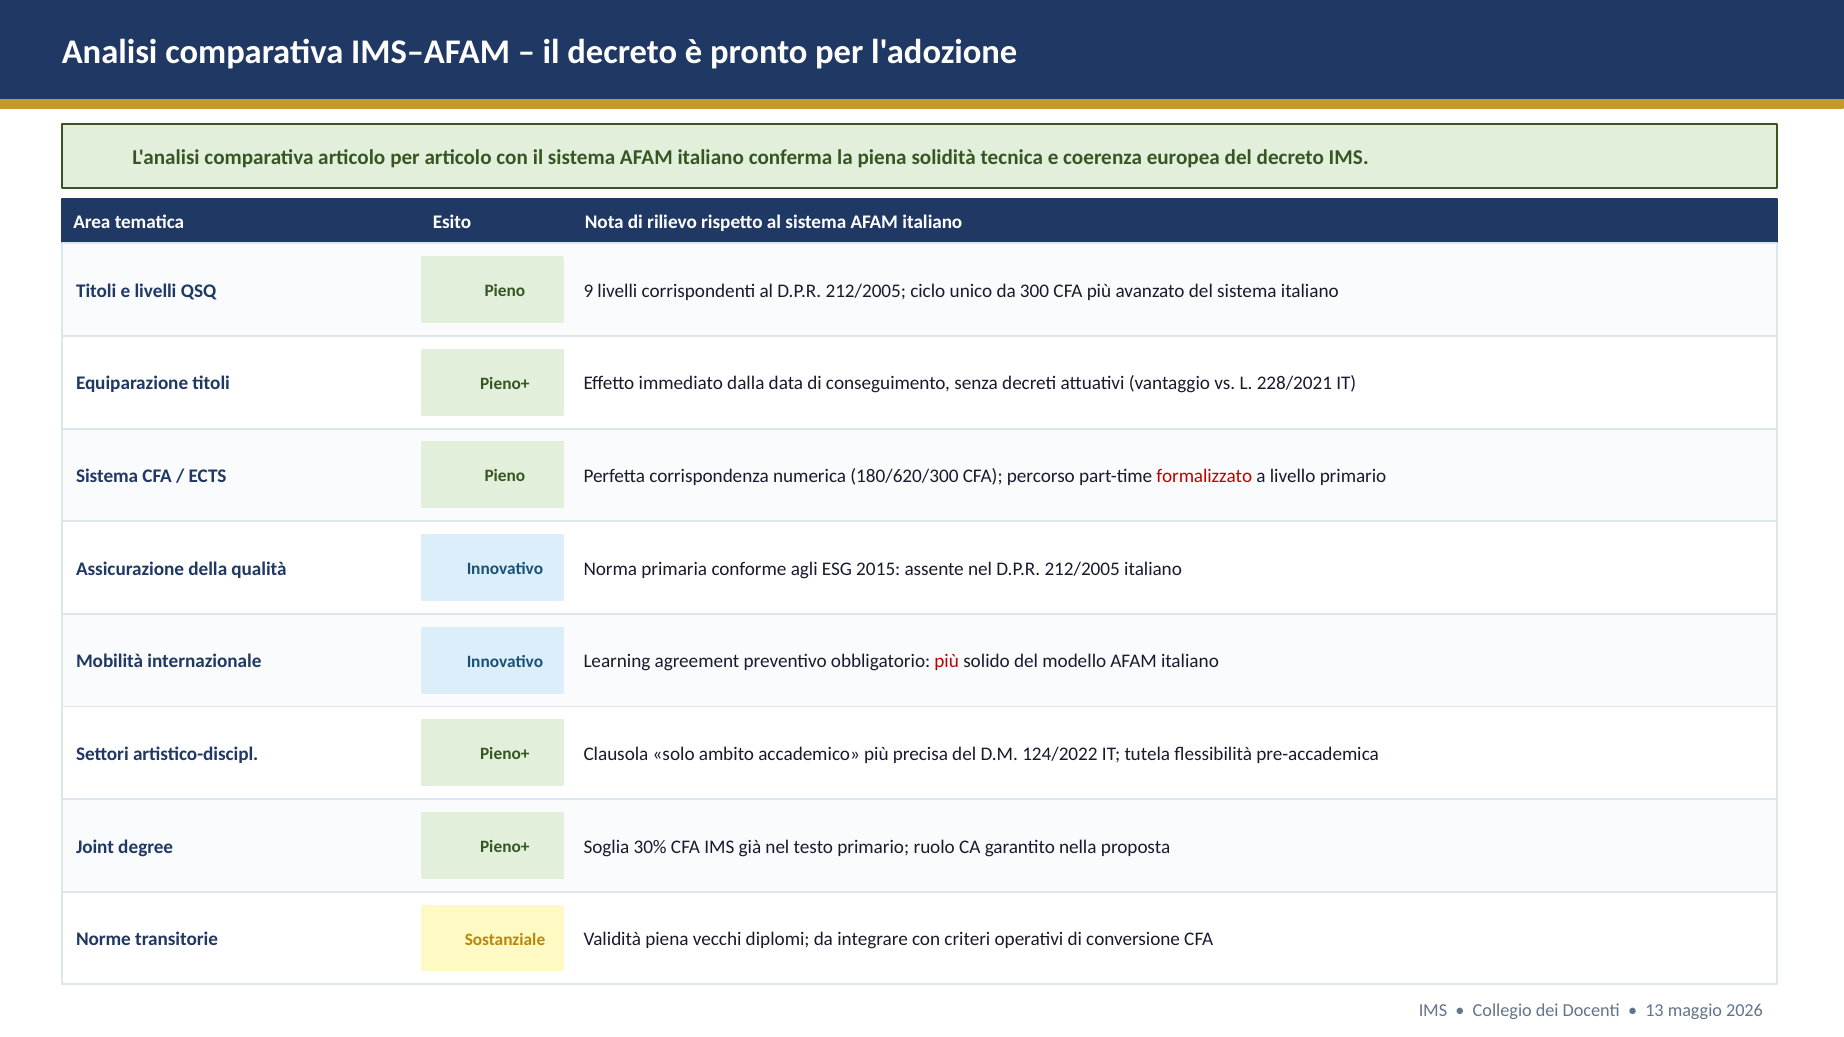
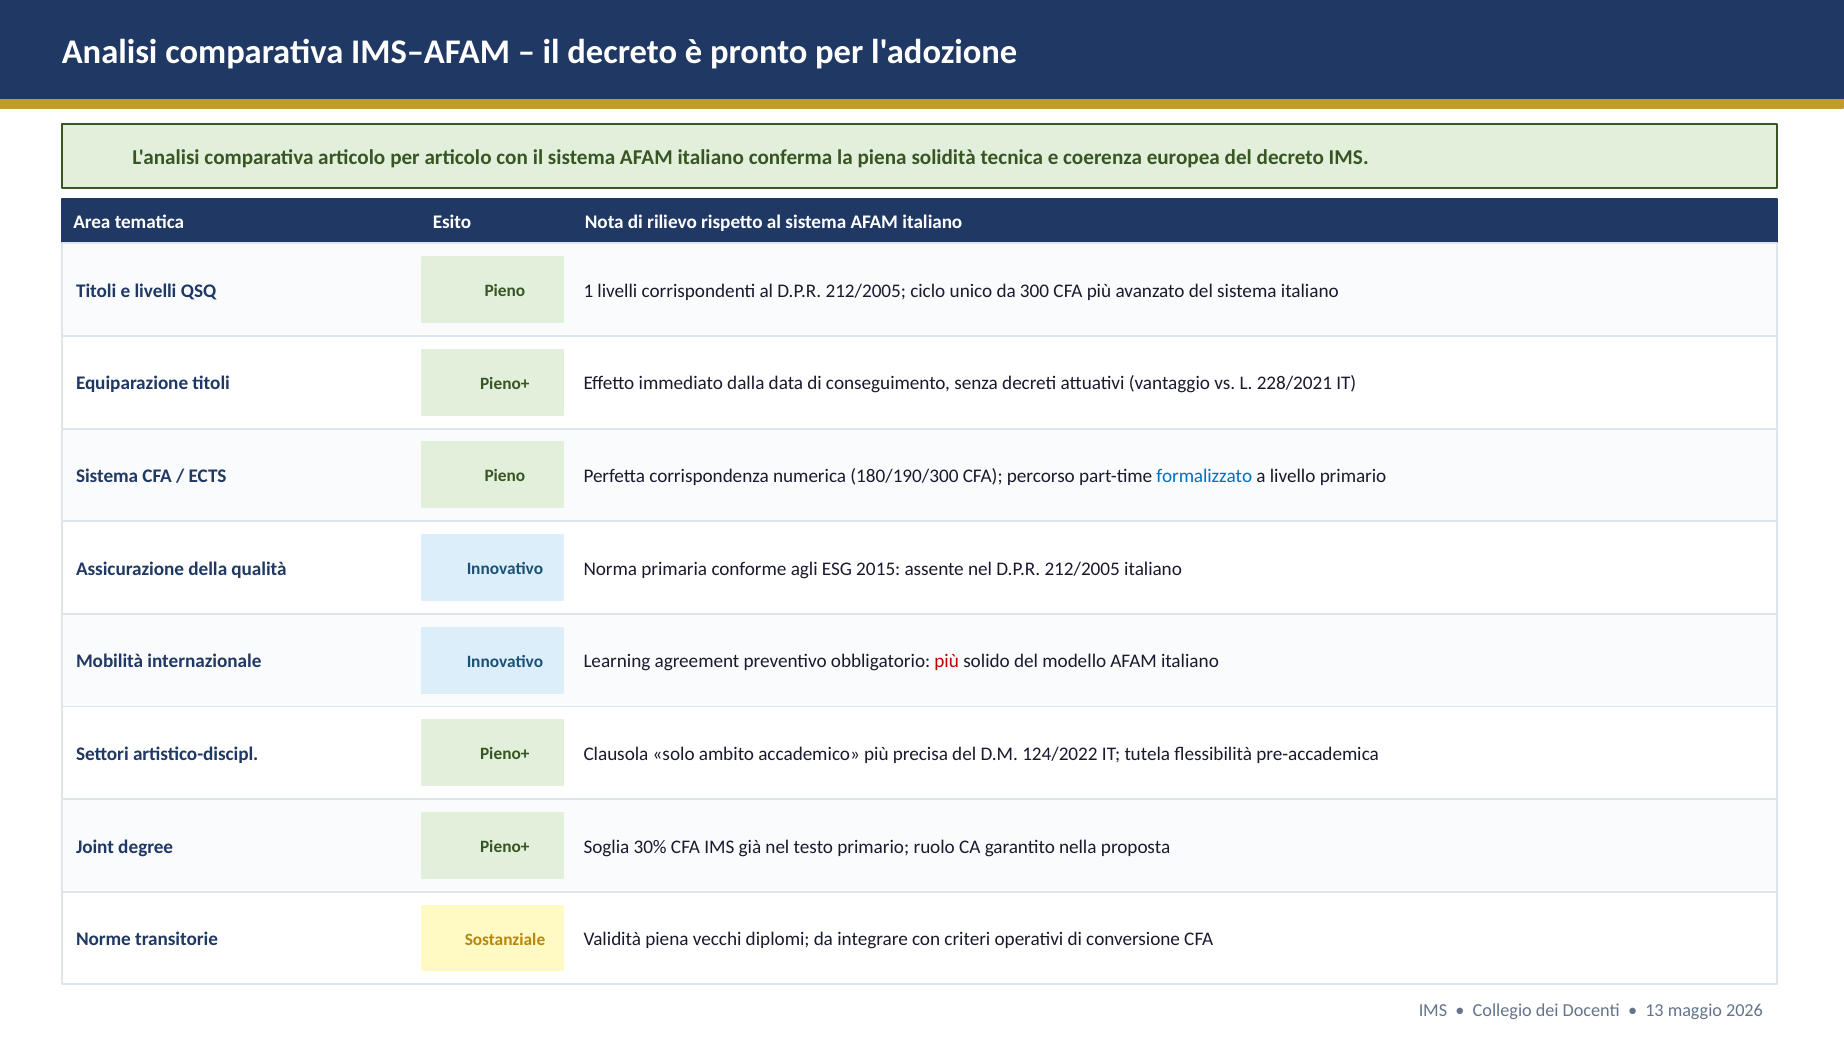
9: 9 -> 1 (588, 291)
180/620/300: 180/620/300 -> 180/190/300 (904, 476)
formalizzato colour: red -> blue (1204, 476)
